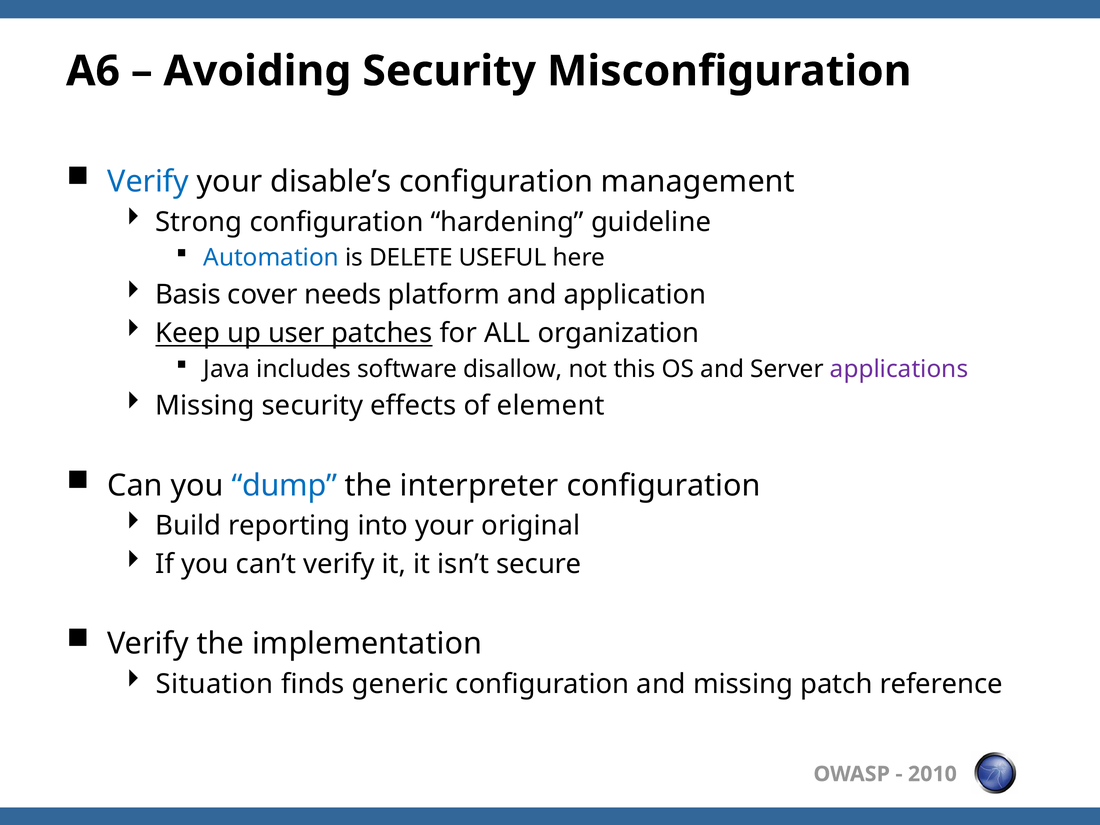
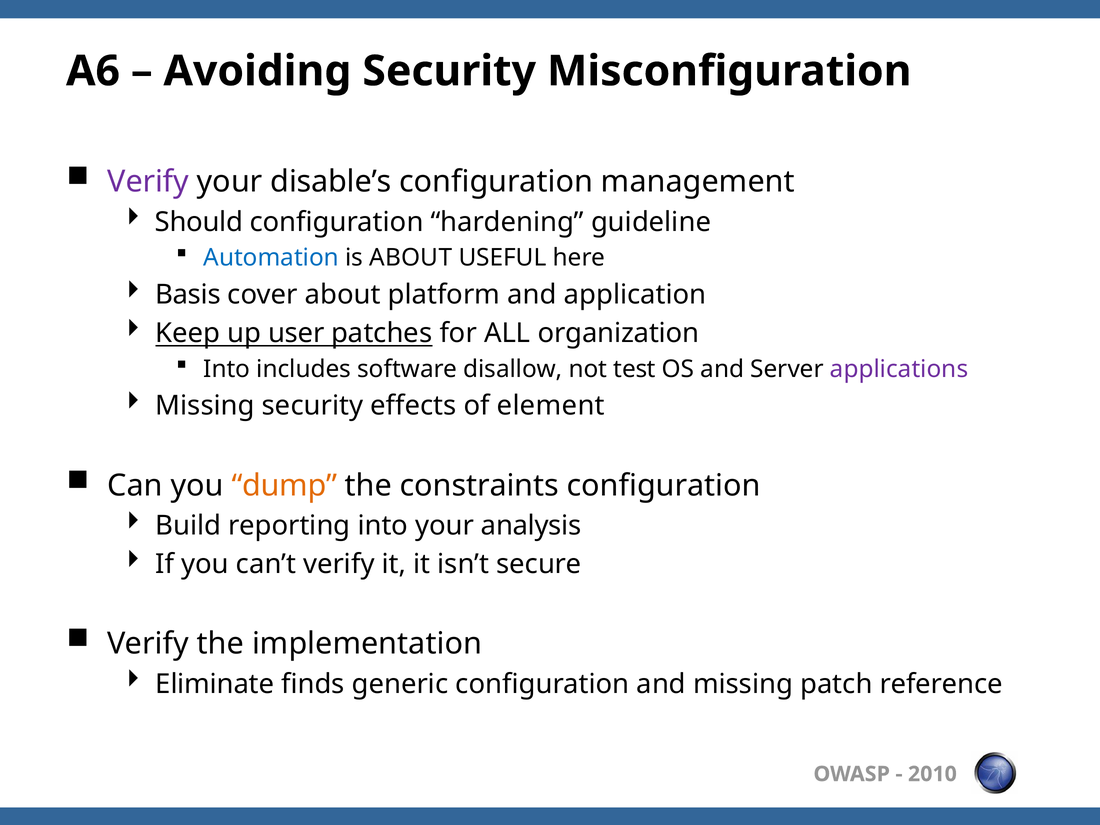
Verify colour: blue -> purple (148, 182)
Strong: Strong -> Should (199, 222)
is DELETE: DELETE -> ABOUT (411, 258)
cover needs: needs -> about (343, 295)
Java: Java -> Into (227, 369)
this: this -> test (635, 369)
dump colour: blue -> orange (284, 486)
interpreter: interpreter -> constraints (479, 486)
original: original -> analysis (531, 526)
Situation: Situation -> Eliminate (215, 684)
